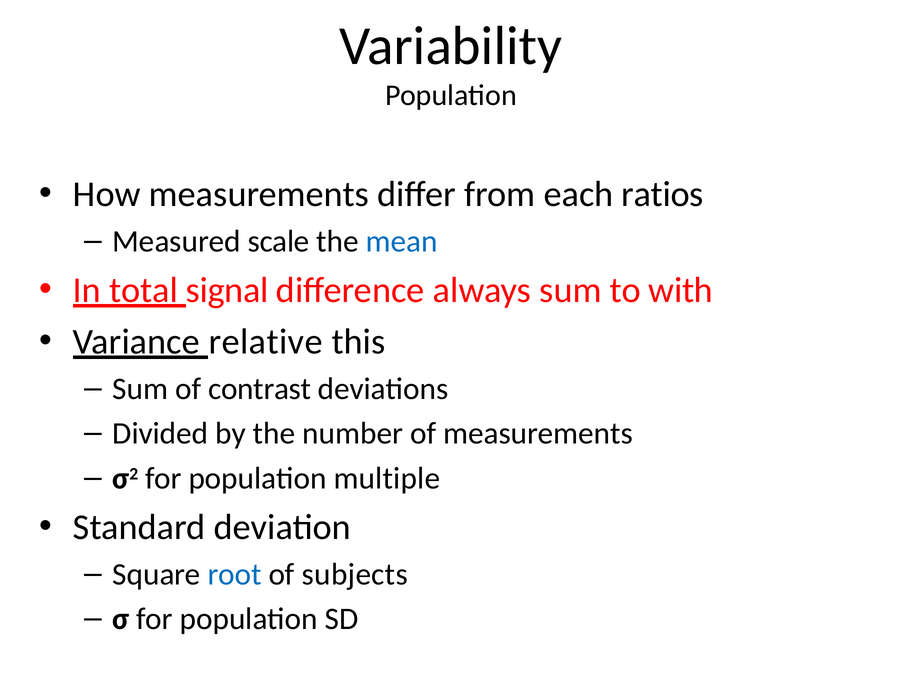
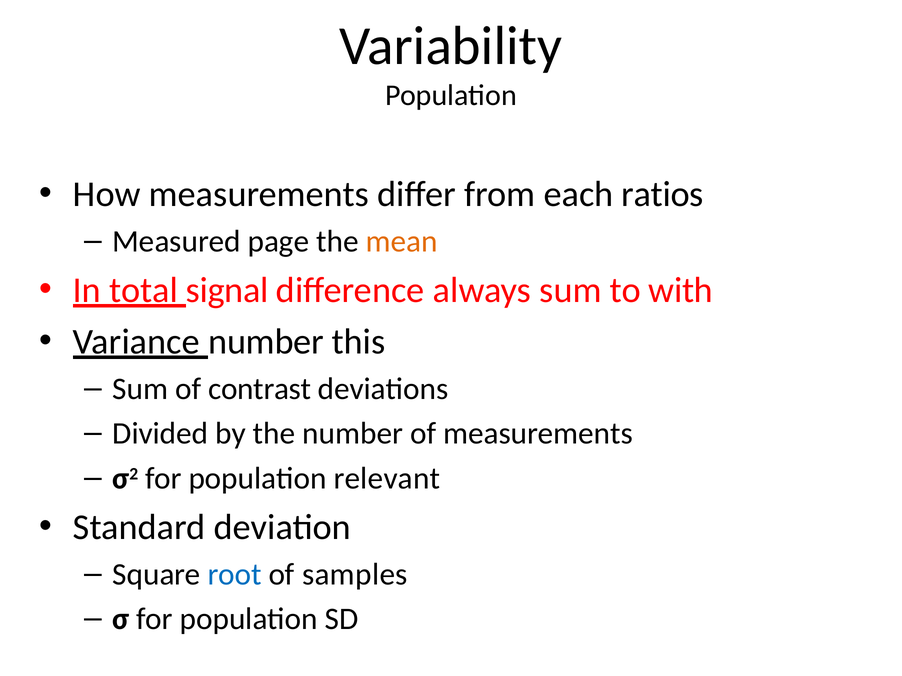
scale: scale -> page (278, 242)
mean colour: blue -> orange (402, 242)
Variance relative: relative -> number (266, 342)
multiple: multiple -> relevant (387, 479)
subjects: subjects -> samples (355, 575)
